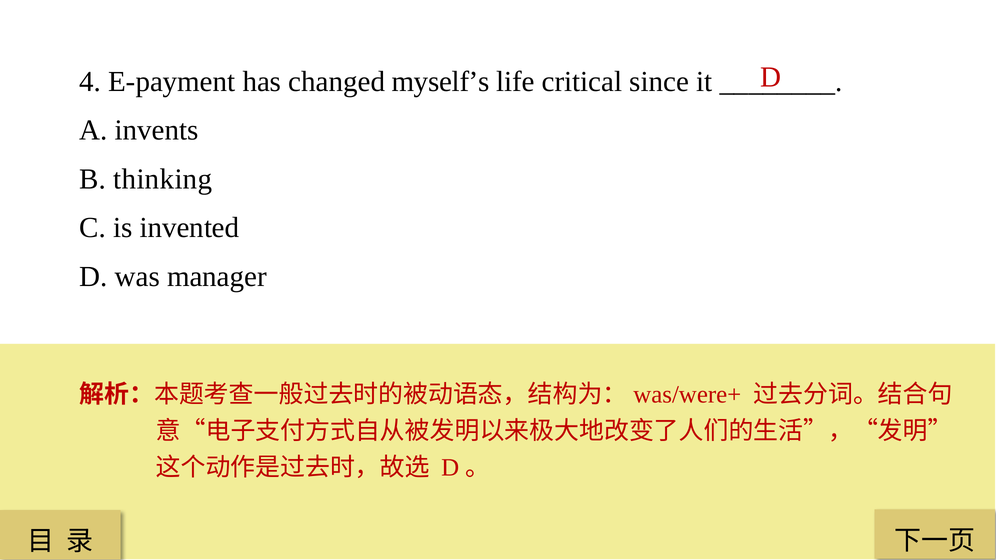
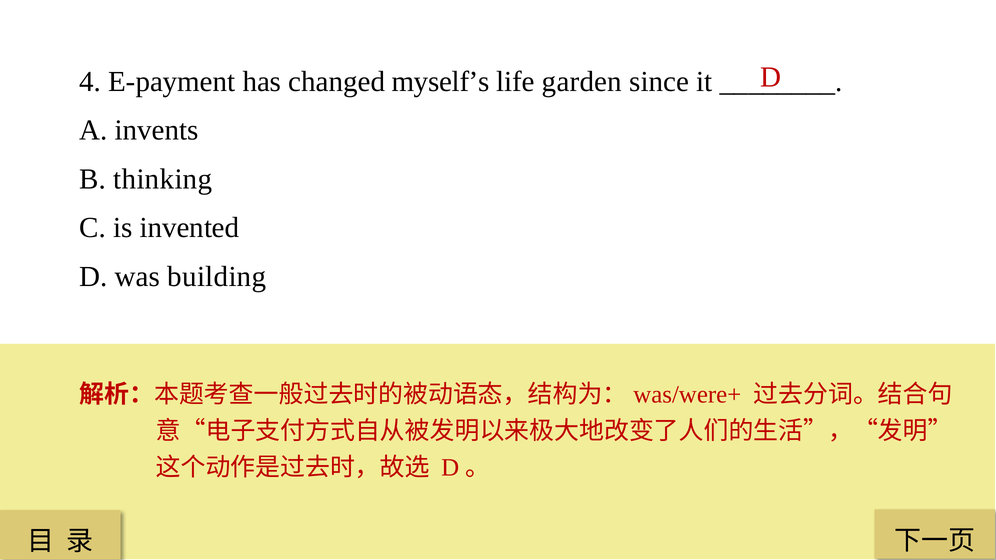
critical: critical -> garden (582, 82)
manager: manager -> building (217, 277)
